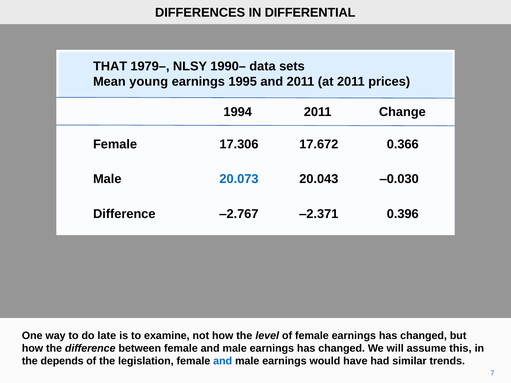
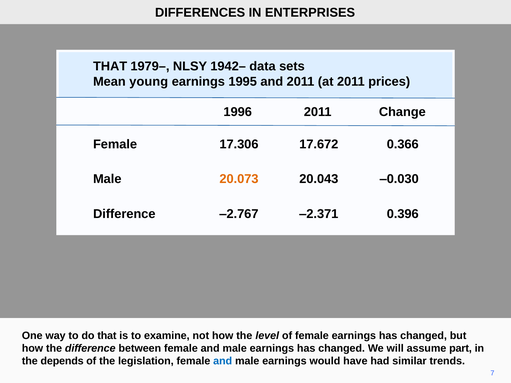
DIFFERENTIAL: DIFFERENTIAL -> ENTERPRISES (310, 12)
1990–: 1990– -> 1942– (228, 66)
1994: 1994 -> 1996 (238, 112)
20.073 colour: blue -> orange (239, 179)
do late: late -> that (107, 336)
this: this -> part (461, 349)
